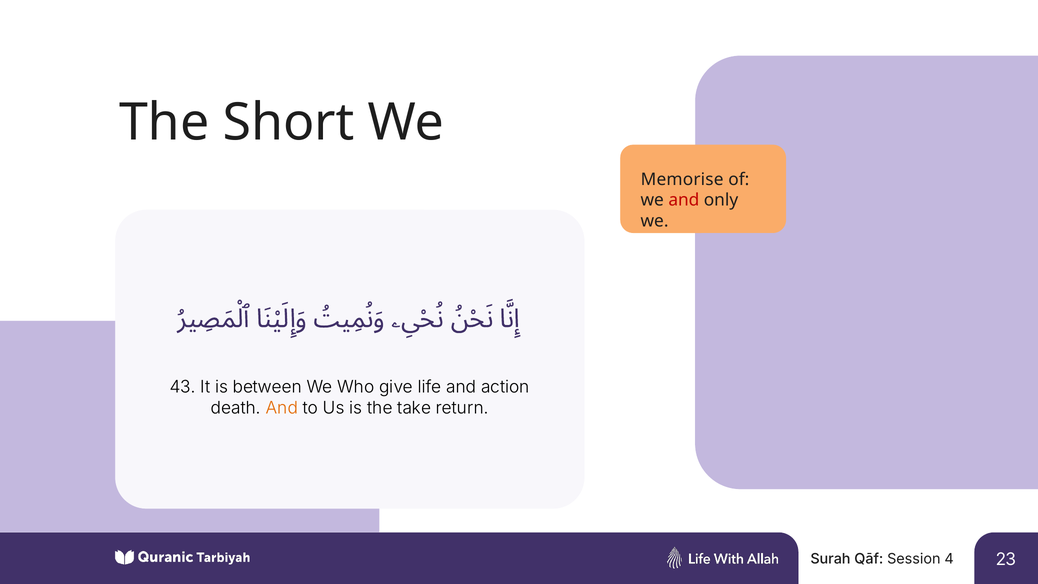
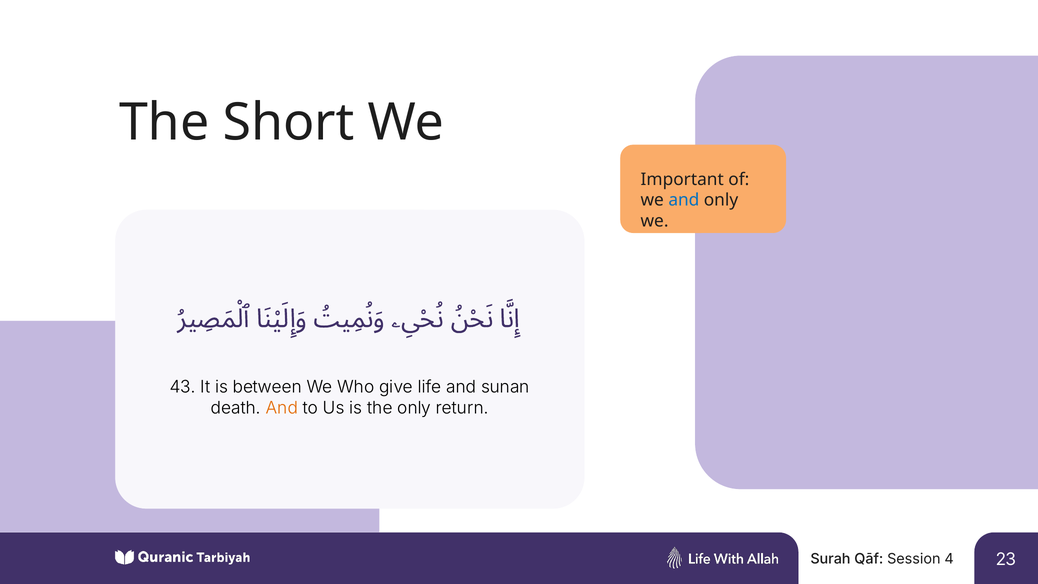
Memorise: Memorise -> Important (682, 179)
and colour: red -> blue (684, 200)
action: action -> sunan (505, 387)
the take: take -> only (414, 408)
